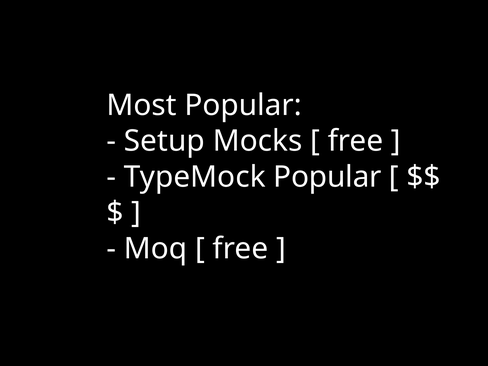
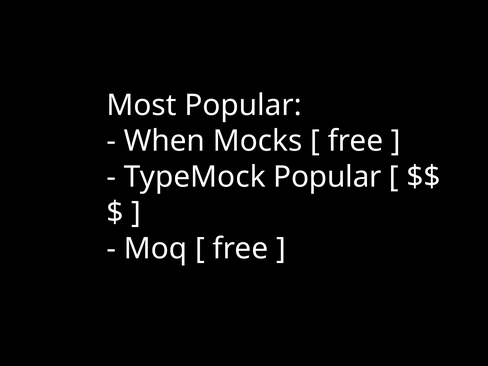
Setup: Setup -> When (164, 141)
